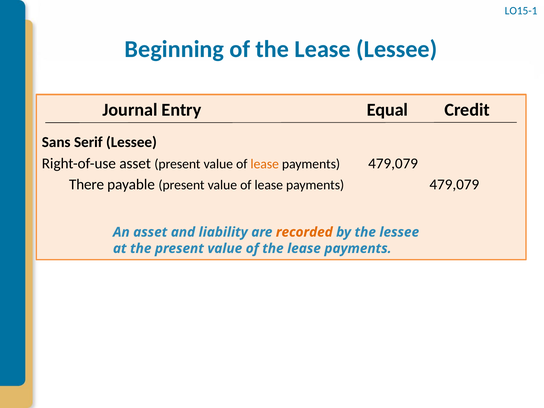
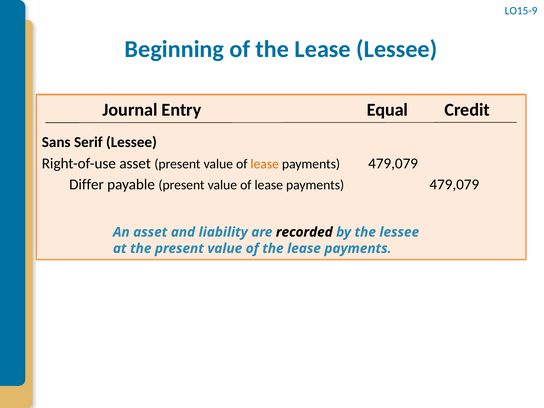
LO15-1: LO15-1 -> LO15-9 (521, 11)
There: There -> Differ (86, 185)
recorded colour: orange -> black (304, 232)
